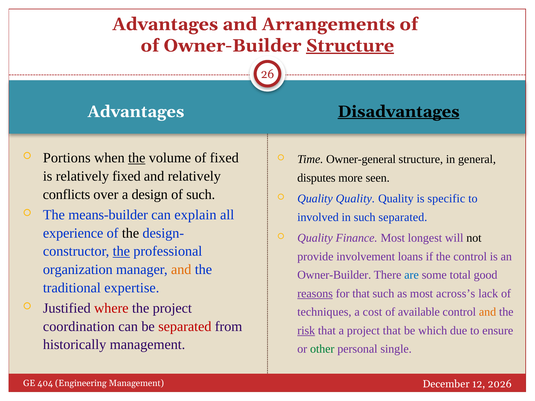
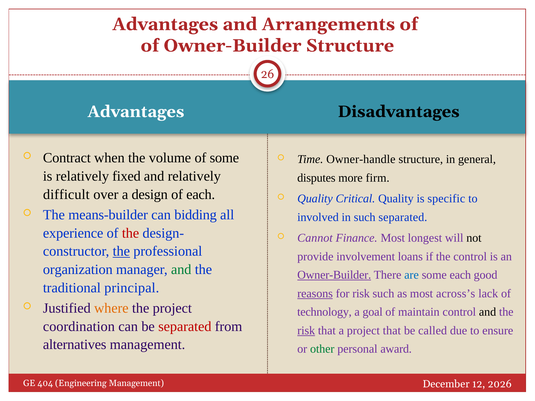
Structure underline: present -> none (350, 46)
Disadvantages underline: present -> none (399, 112)
Portions: Portions -> Contract (67, 158)
the underline: present -> none (137, 158)
of fixed: fixed -> some (224, 158)
Owner-general: Owner-general -> Owner-handle (361, 159)
seen: seen -> firm (378, 178)
conflicts: conflicts -> difficult (66, 195)
of such: such -> each (201, 195)
Quality: Quality -> Critical (355, 199)
explain: explain -> bidding (196, 215)
the colour: black -> red (131, 233)
Quality: Quality -> Cannot (315, 238)
and colour: orange -> green (181, 270)
Owner-Builder underline: none -> present (334, 275)
some total: total -> each (460, 275)
expertise: expertise -> principal (132, 288)
for that: that -> risk (361, 294)
where colour: red -> orange (111, 308)
techniques: techniques -> technology (324, 312)
cost: cost -> goal (373, 312)
available: available -> maintain (419, 312)
and colour: orange -> black (488, 312)
which: which -> called (433, 331)
historically: historically -> alternatives (75, 345)
single: single -> award (396, 349)
